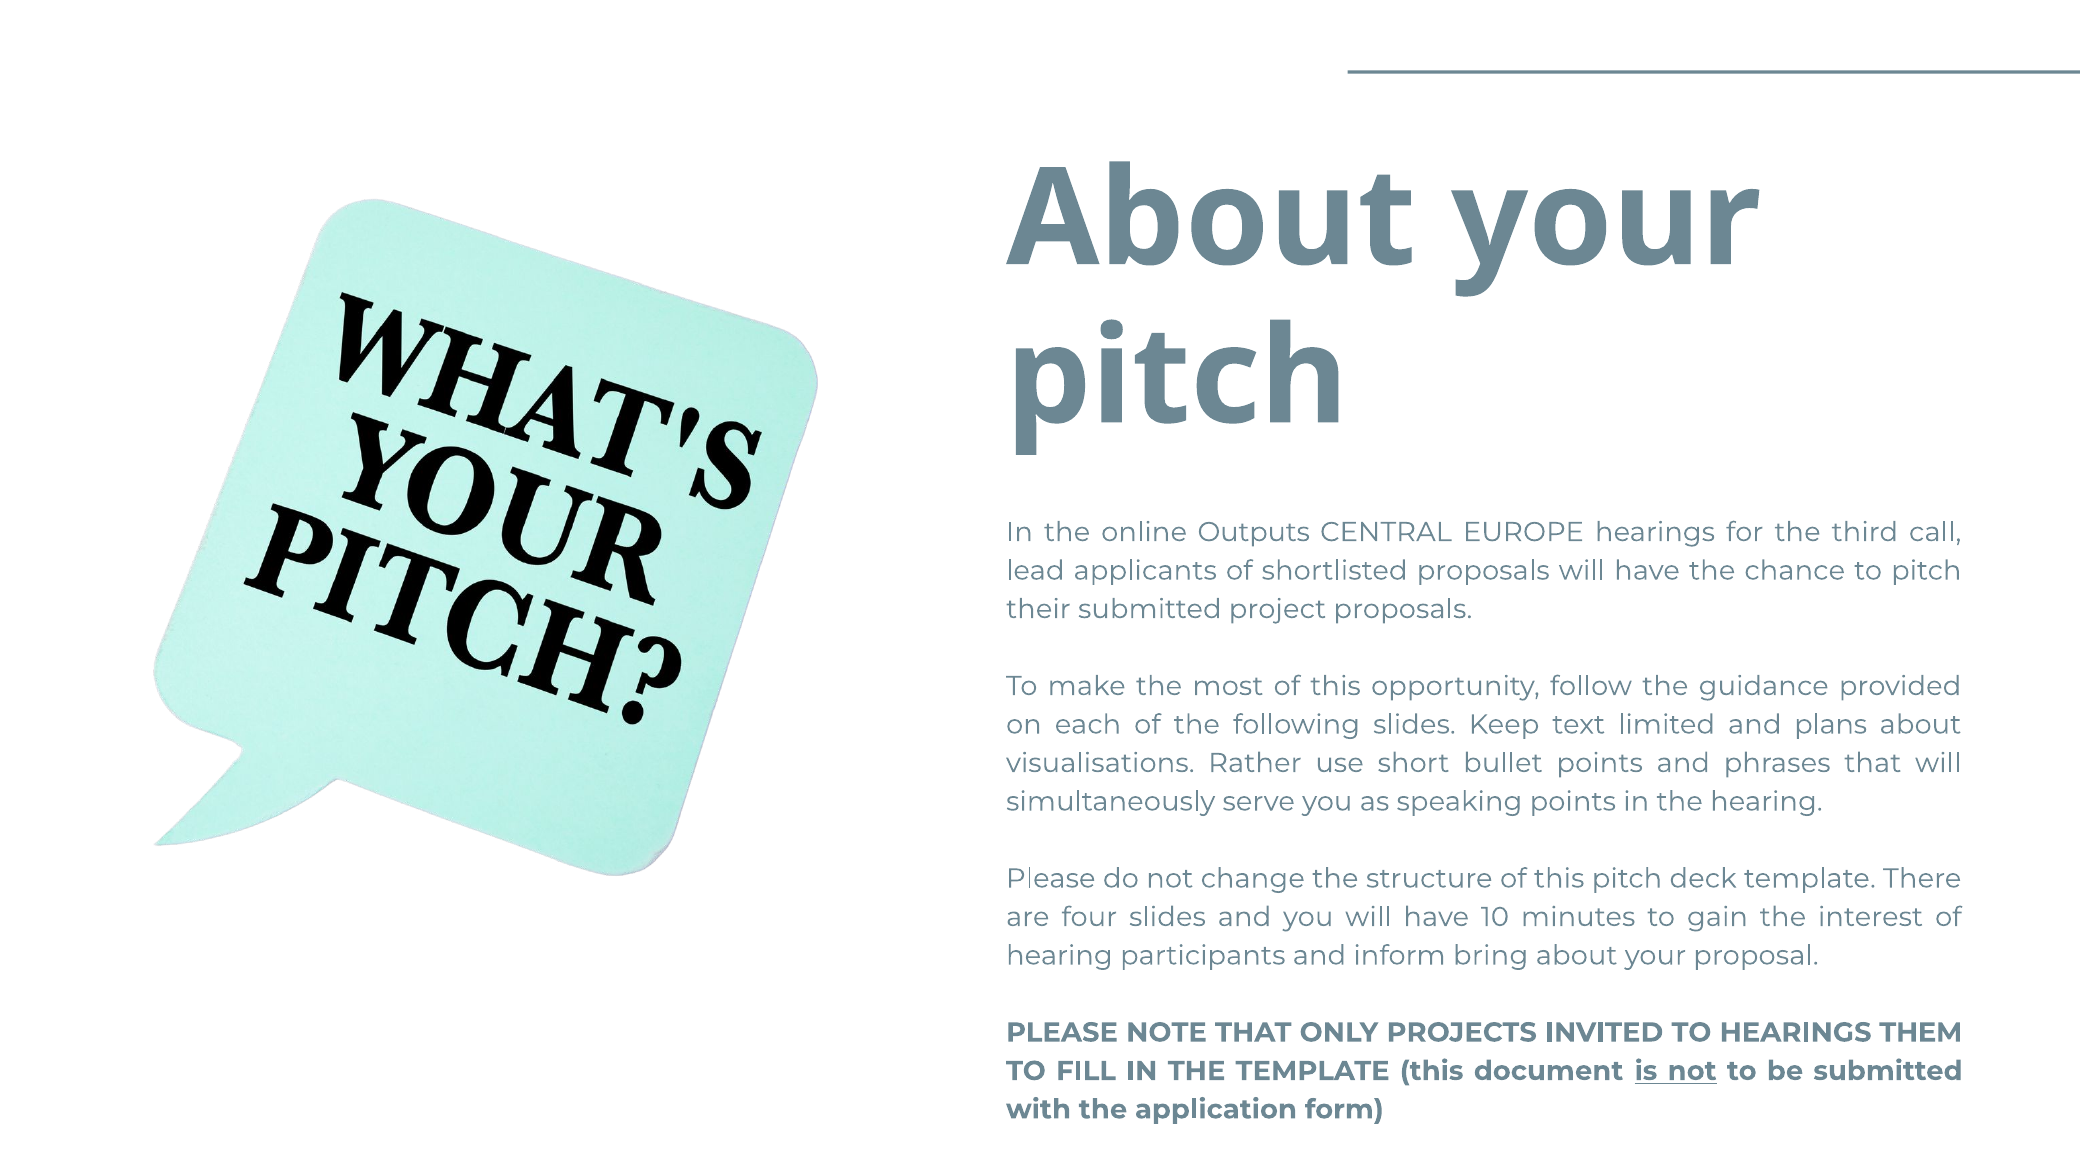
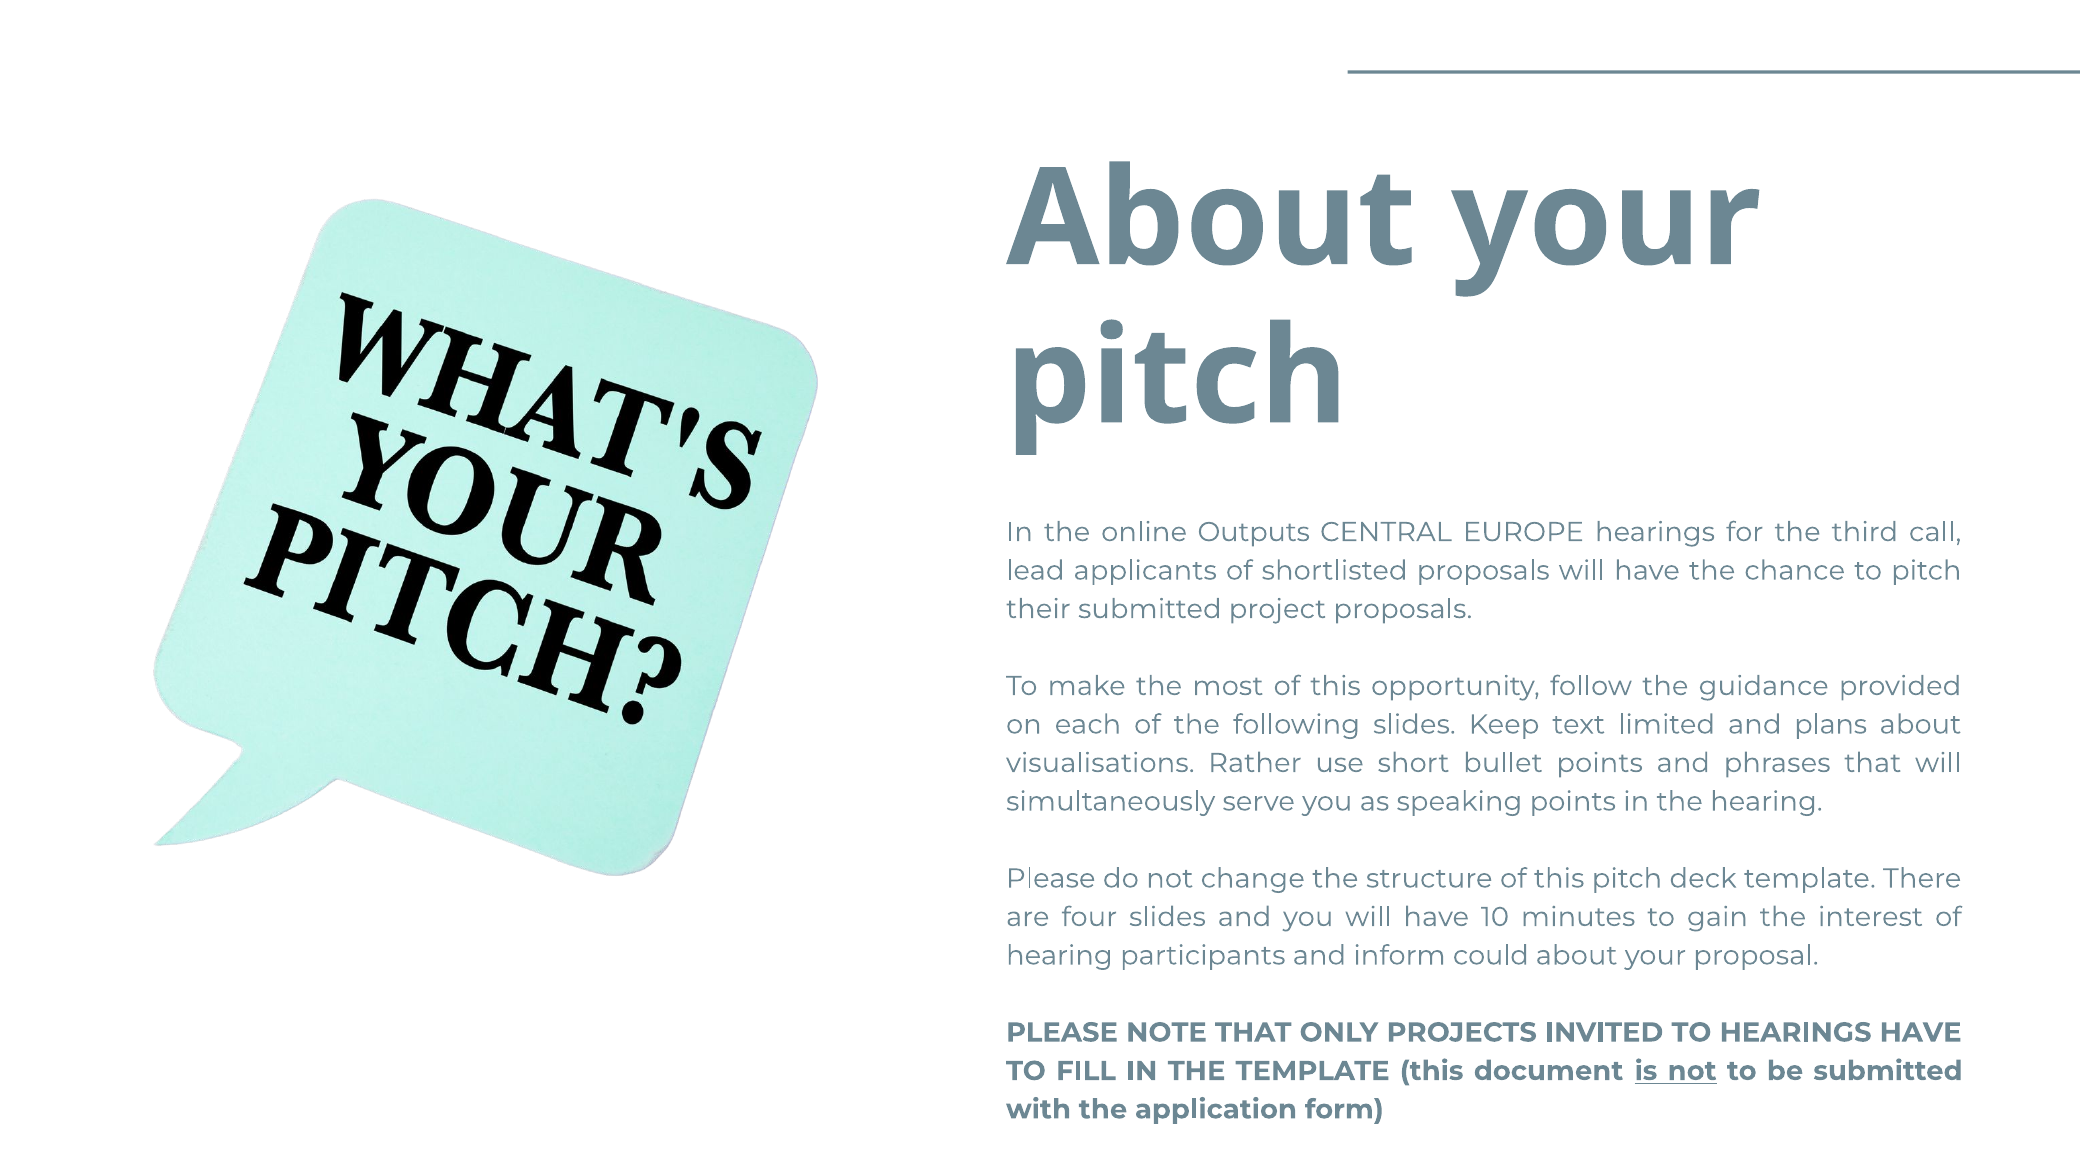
bring: bring -> could (1491, 955)
HEARINGS THEM: THEM -> HAVE (1921, 1032)
